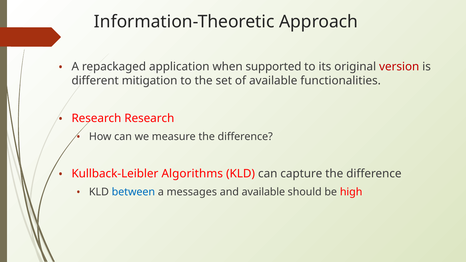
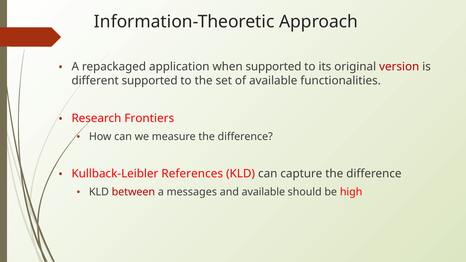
different mitigation: mitigation -> supported (150, 81)
Research Research: Research -> Frontiers (149, 118)
Algorithms: Algorithms -> References (192, 174)
between colour: blue -> red (133, 192)
